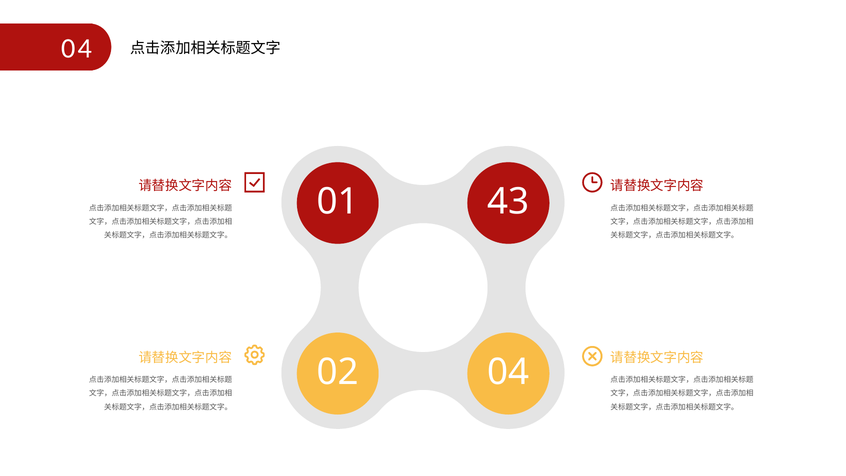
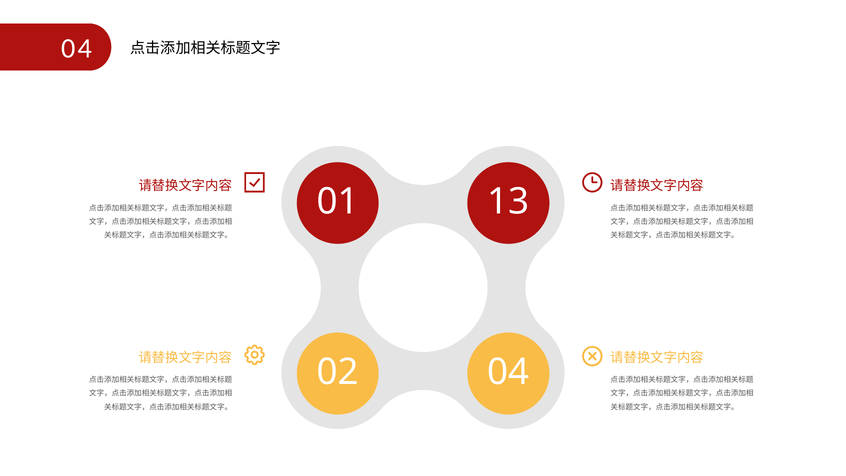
43: 43 -> 13 (508, 202)
